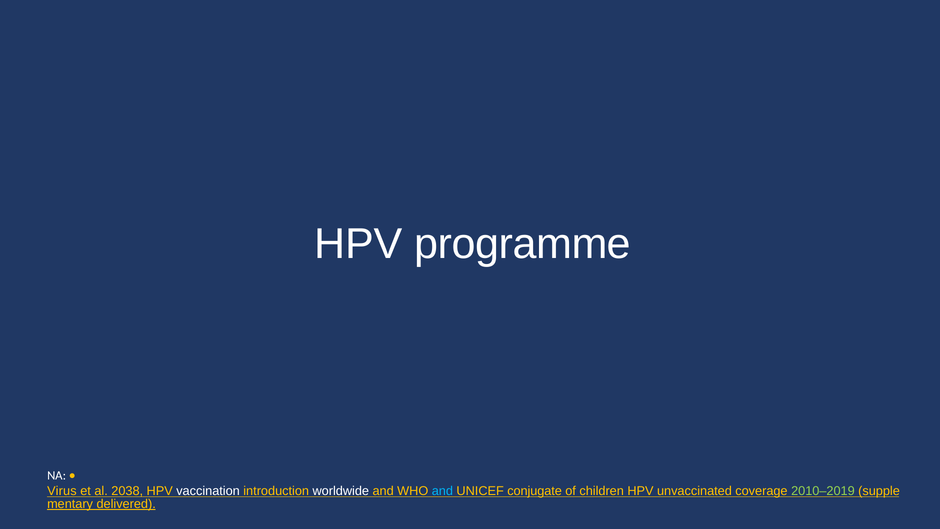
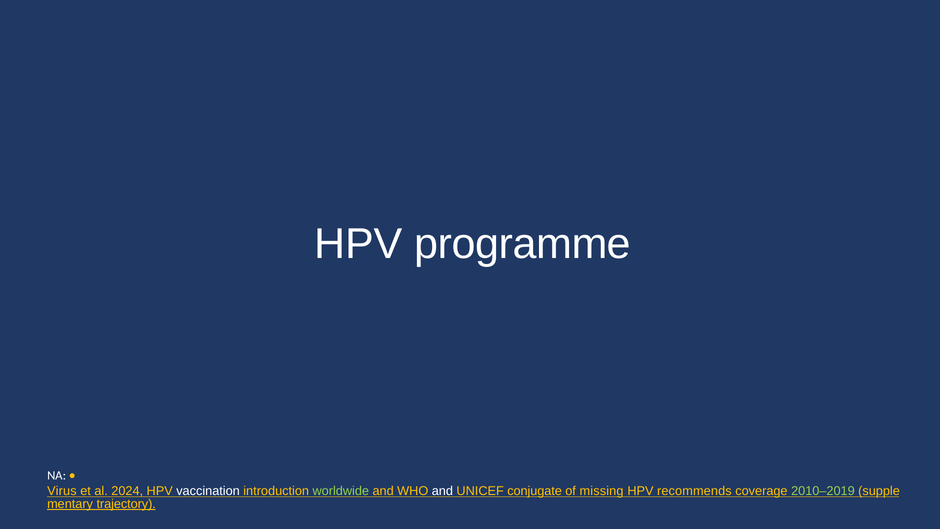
2038: 2038 -> 2024 (127, 491)
worldwide colour: white -> light green (341, 491)
and colour: light blue -> white (442, 491)
children: children -> missing (602, 491)
unvaccinated: unvaccinated -> recommends (694, 491)
delivered: delivered -> trajectory (126, 504)
